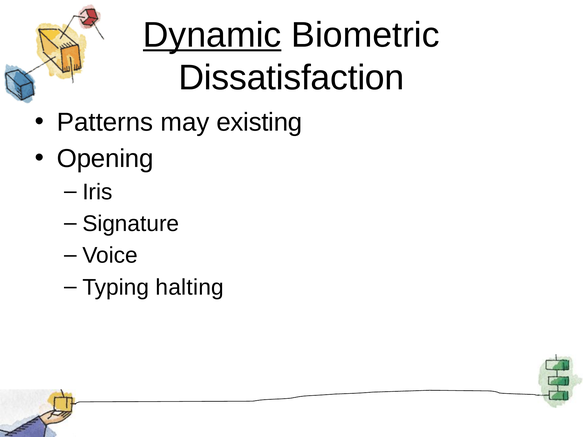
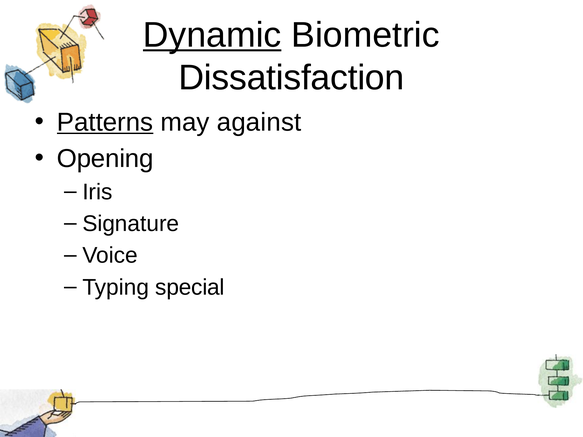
Patterns underline: none -> present (105, 122)
existing: existing -> against (259, 122)
halting: halting -> special (190, 287)
